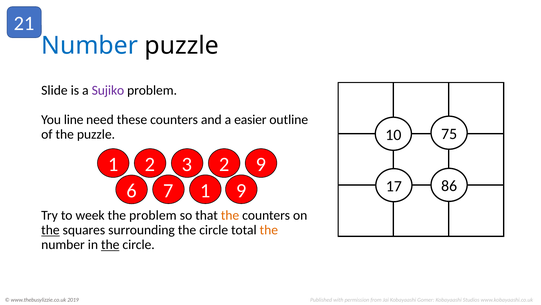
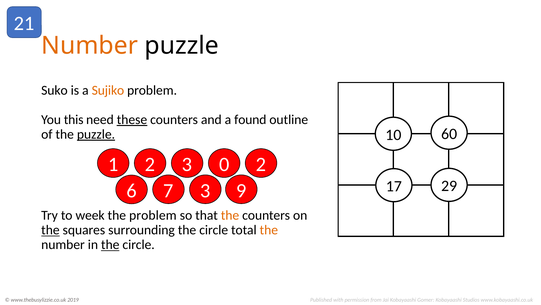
Number colour: blue -> orange (90, 45)
Slide: Slide -> Suko (54, 90)
Sujiko colour: purple -> orange (108, 90)
line: line -> this (74, 119)
these underline: none -> present (132, 119)
easier: easier -> found (250, 119)
75: 75 -> 60 (449, 133)
puzzle underline: none -> present (96, 134)
1 2: 2 -> 0 (224, 164)
2 9: 9 -> 2 (261, 164)
86: 86 -> 29 (449, 186)
7 1: 1 -> 3 (205, 190)
